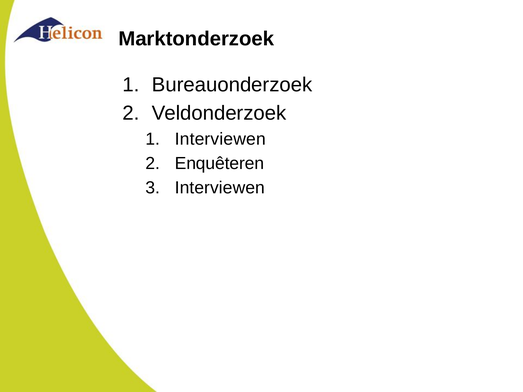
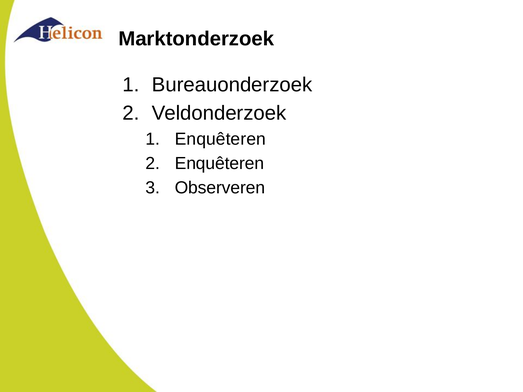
Interviewen: Interviewen -> Enquêteren (220, 139)
Interviewen: Interviewen -> Observeren (220, 188)
